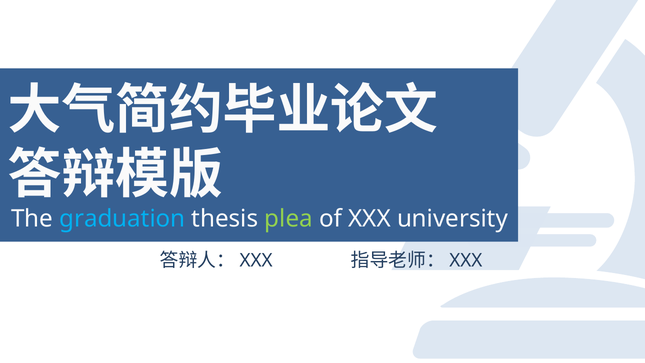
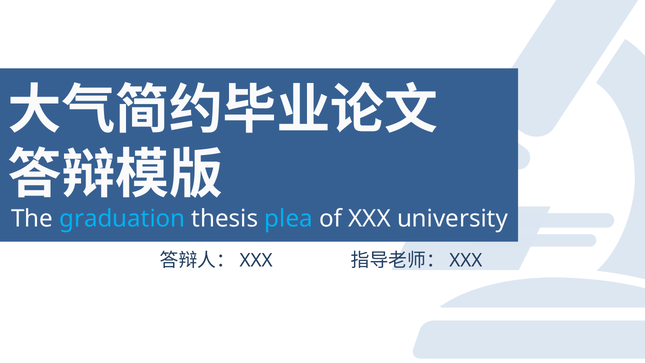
plea colour: light green -> light blue (289, 218)
